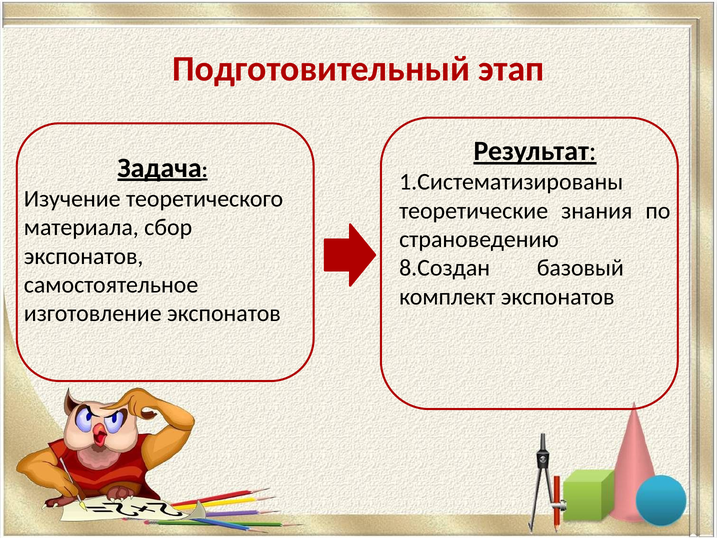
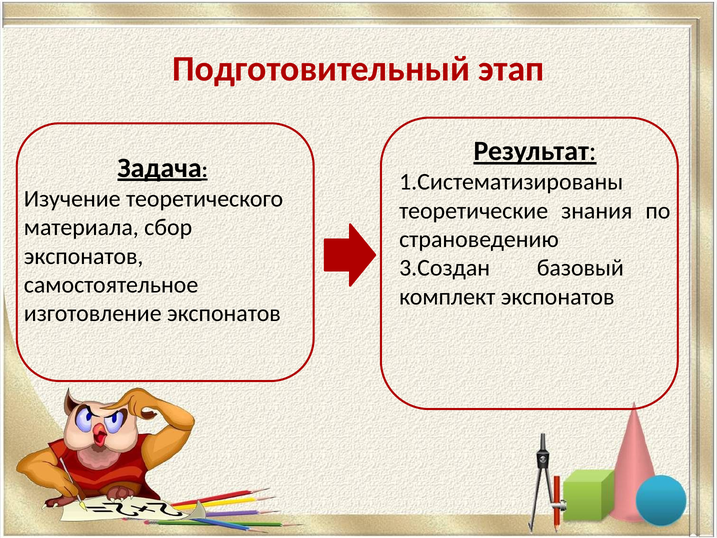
8.Создан: 8.Создан -> 3.Создан (445, 268)
